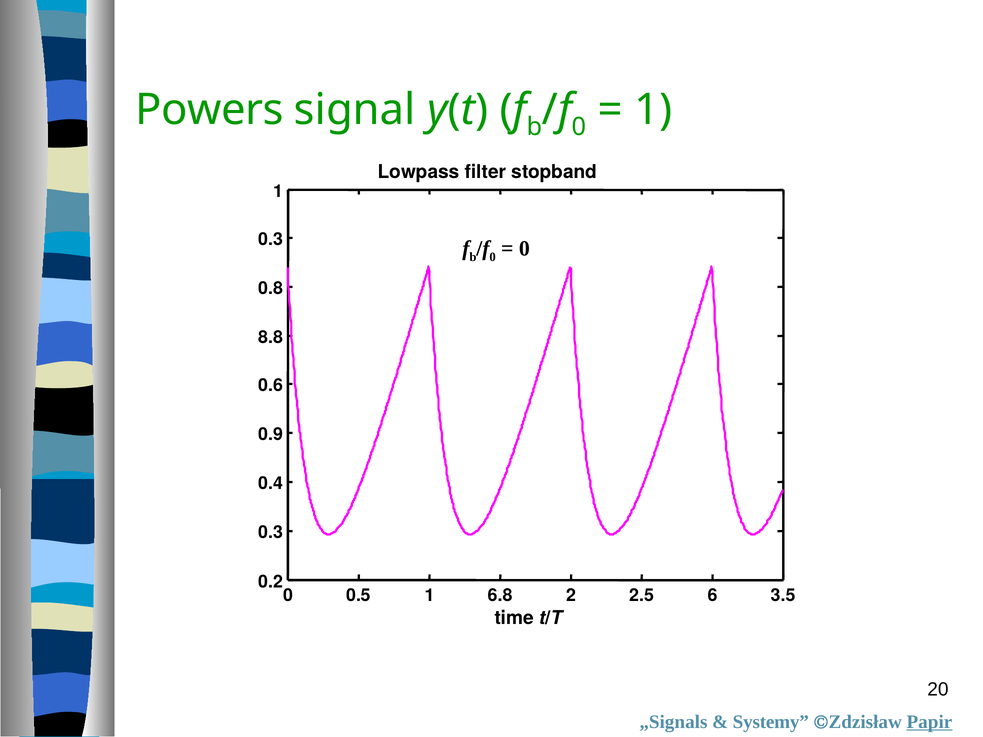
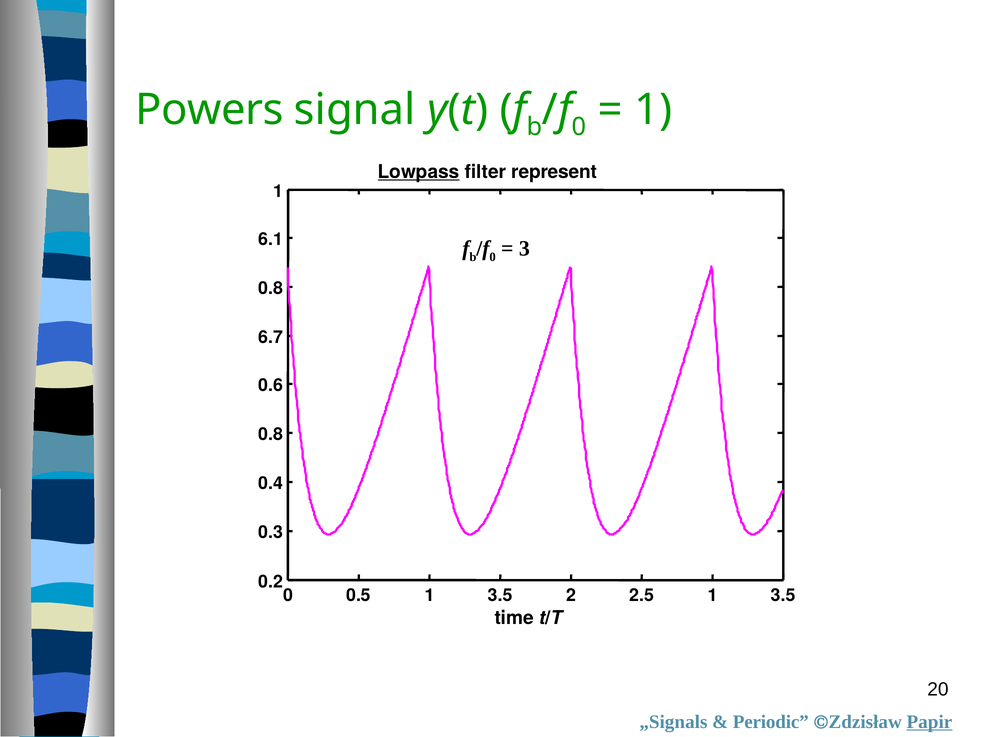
Lowpass underline: none -> present (419, 172)
stopband: stopband -> represent (554, 172)
0.3: 0.3 -> 6.1 (271, 240)
0: 0 -> 3 (524, 249)
8.8: 8.8 -> 6.7 (271, 338)
0.9: 0.9 -> 0.8 (271, 435)
0.5 1 6.8: 6.8 -> 3.5 (500, 596)
2.5 6: 6 -> 1 (713, 596)
Systemy: Systemy -> Periodic (771, 722)
